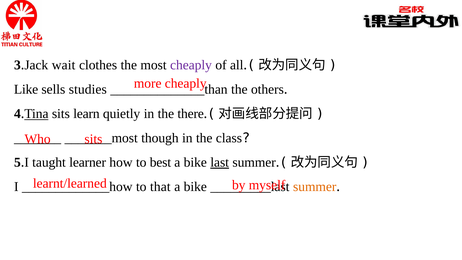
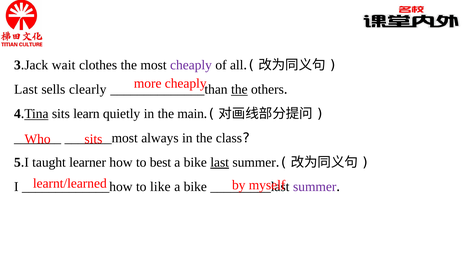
Like: Like -> Last (26, 89)
studies: studies -> clearly (88, 89)
the underline: none -> present (239, 89)
there: there -> main (191, 114)
though: though -> always (160, 138)
that: that -> like (160, 187)
summer colour: orange -> purple (315, 187)
